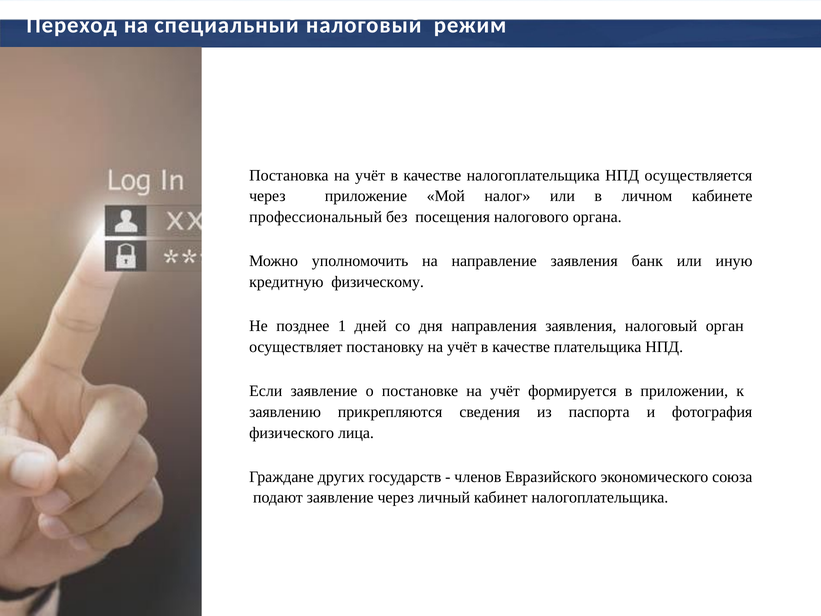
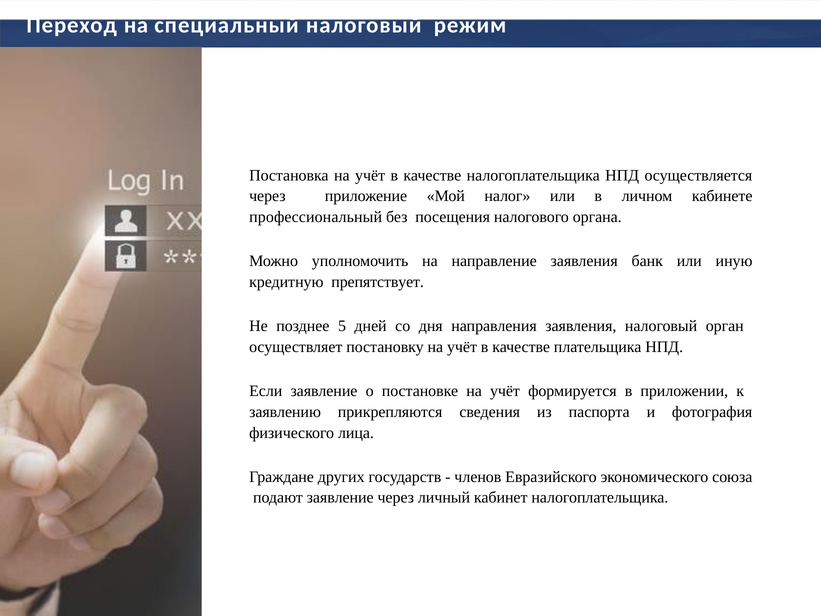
физическому: физическому -> препятствует (378, 282)
1: 1 -> 5 (342, 326)
